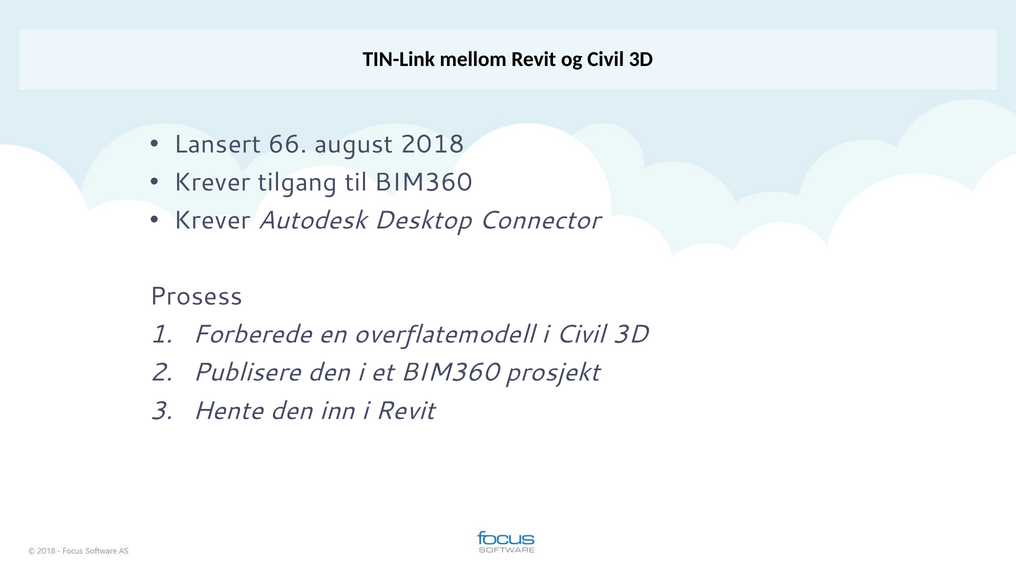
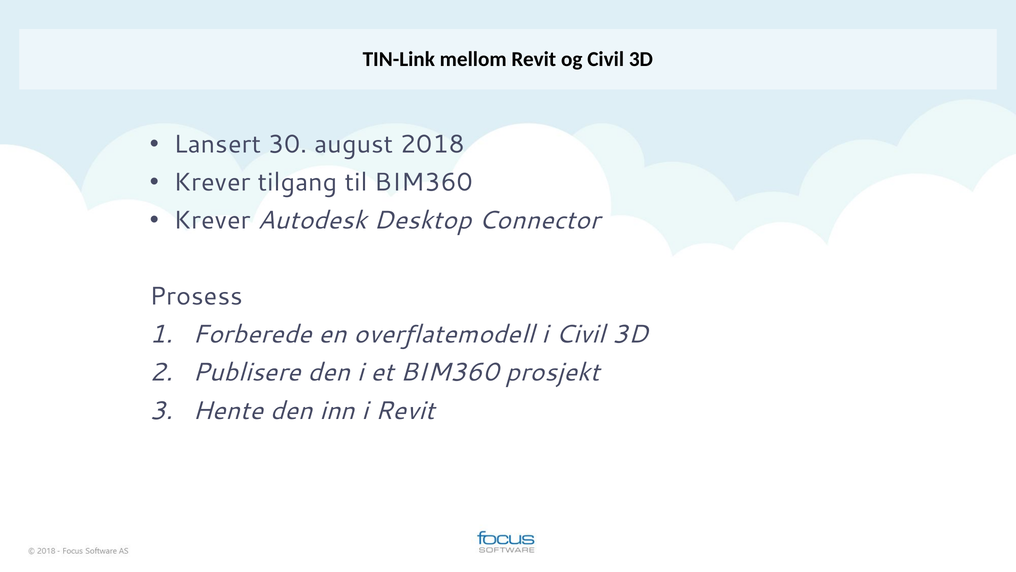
66: 66 -> 30 (288, 144)
